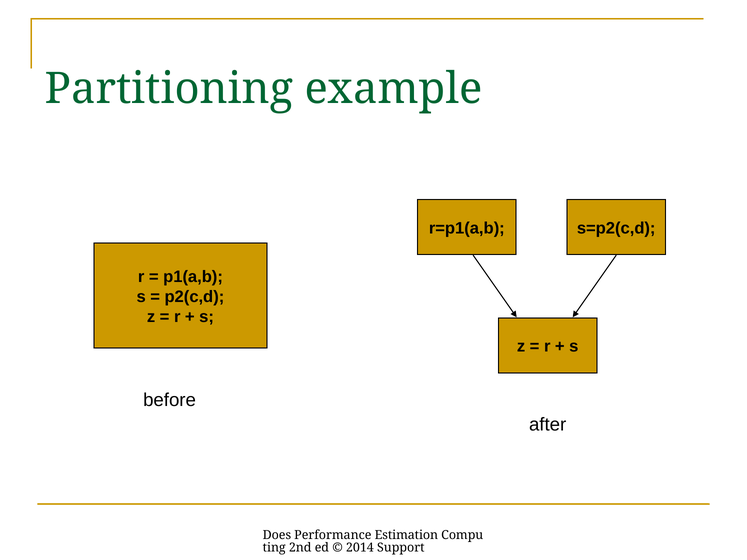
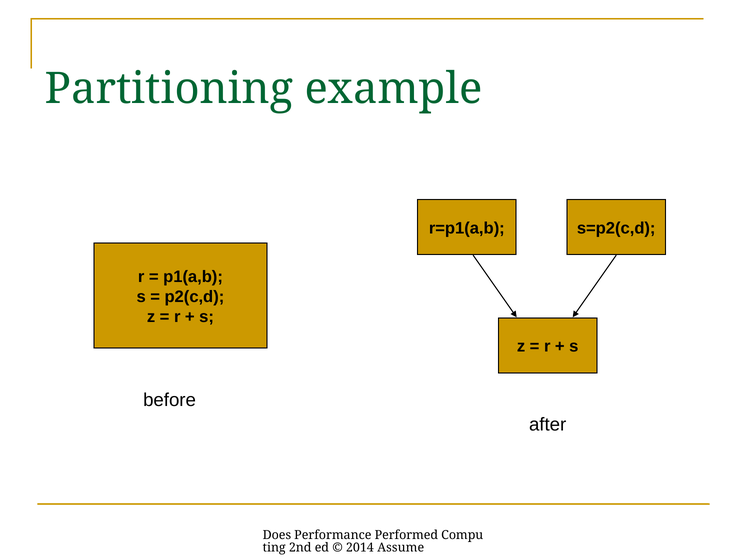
Estimation: Estimation -> Performed (406, 535)
Support: Support -> Assume (401, 548)
